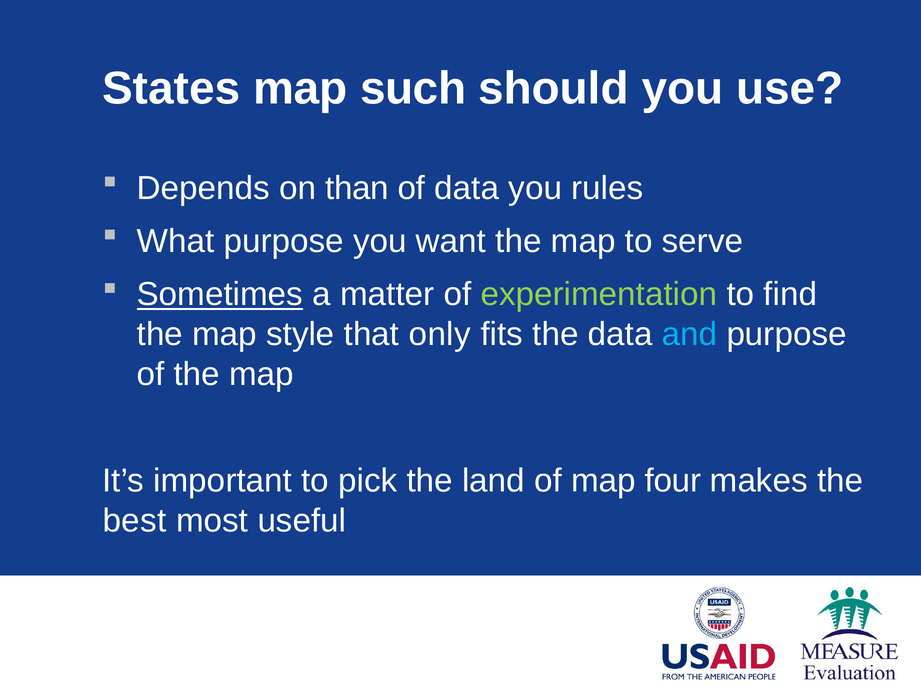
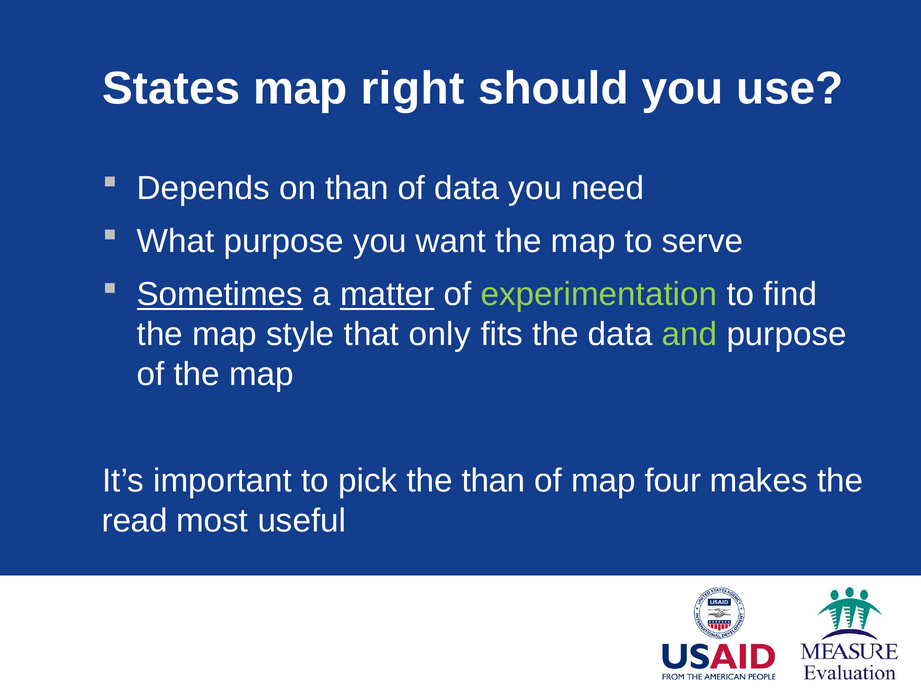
such: such -> right (413, 88)
rules: rules -> need (608, 188)
matter underline: none -> present (387, 294)
and colour: light blue -> light green (690, 334)
the land: land -> than (494, 480)
best: best -> read (135, 520)
